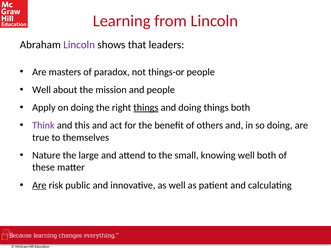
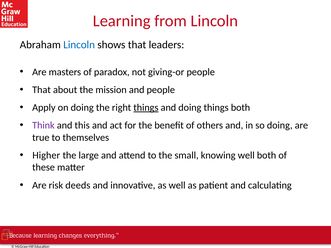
Lincoln colour: purple -> blue (79, 45)
things-or: things-or -> giving-or (166, 72)
Well: Well -> That (42, 90)
Nature: Nature -> Higher (46, 155)
Are underline: present -> none (39, 185)
public: public -> deeds (78, 185)
